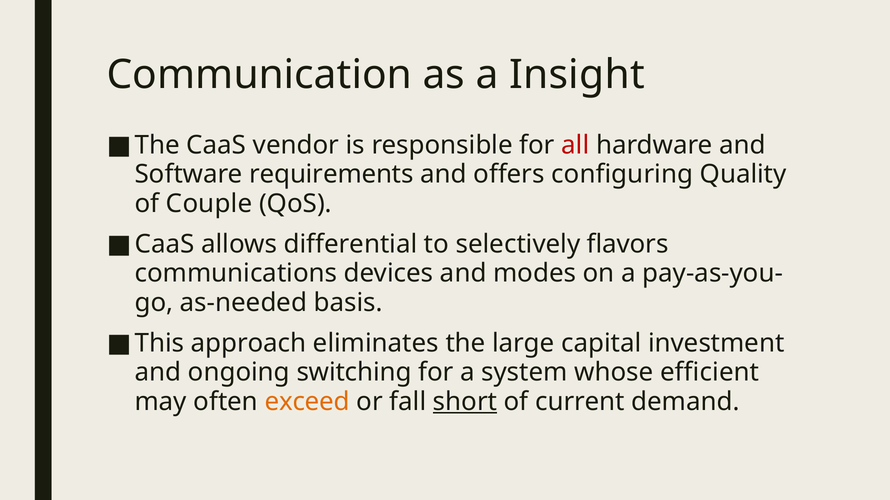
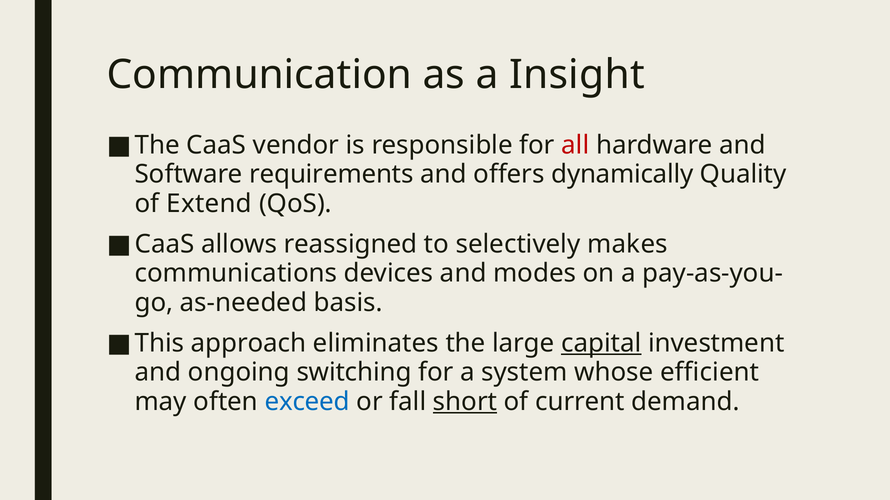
configuring: configuring -> dynamically (622, 175)
Couple: Couple -> Extend (209, 204)
differential: differential -> reassigned (350, 244)
flavors: flavors -> makes (628, 244)
capital underline: none -> present (601, 343)
exceed colour: orange -> blue (307, 402)
